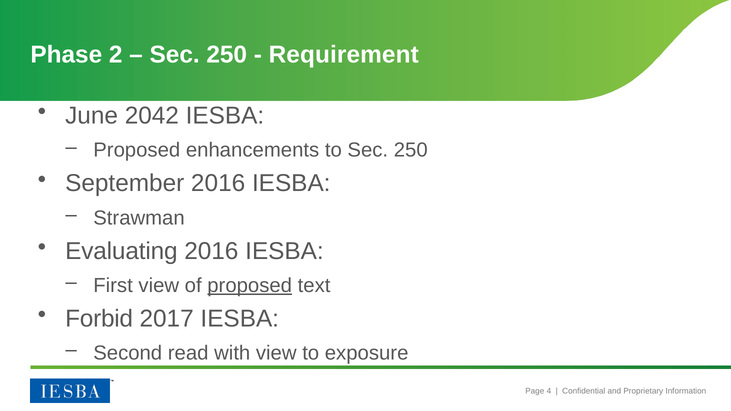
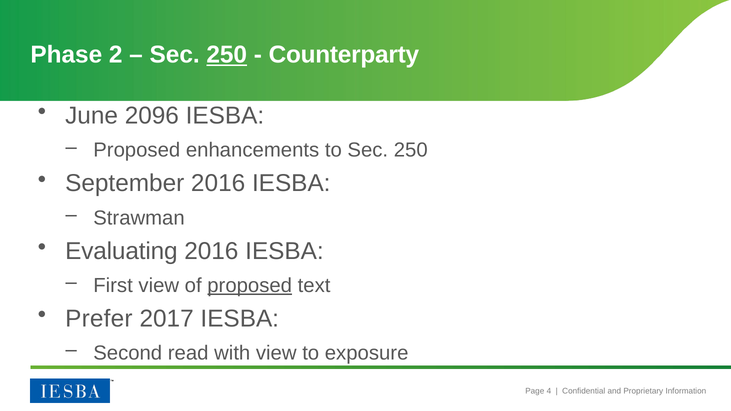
250 underline: none -> present (227, 55)
Requirement: Requirement -> Counterparty (344, 55)
2042: 2042 -> 2096 (152, 116)
Forbid: Forbid -> Prefer (99, 319)
